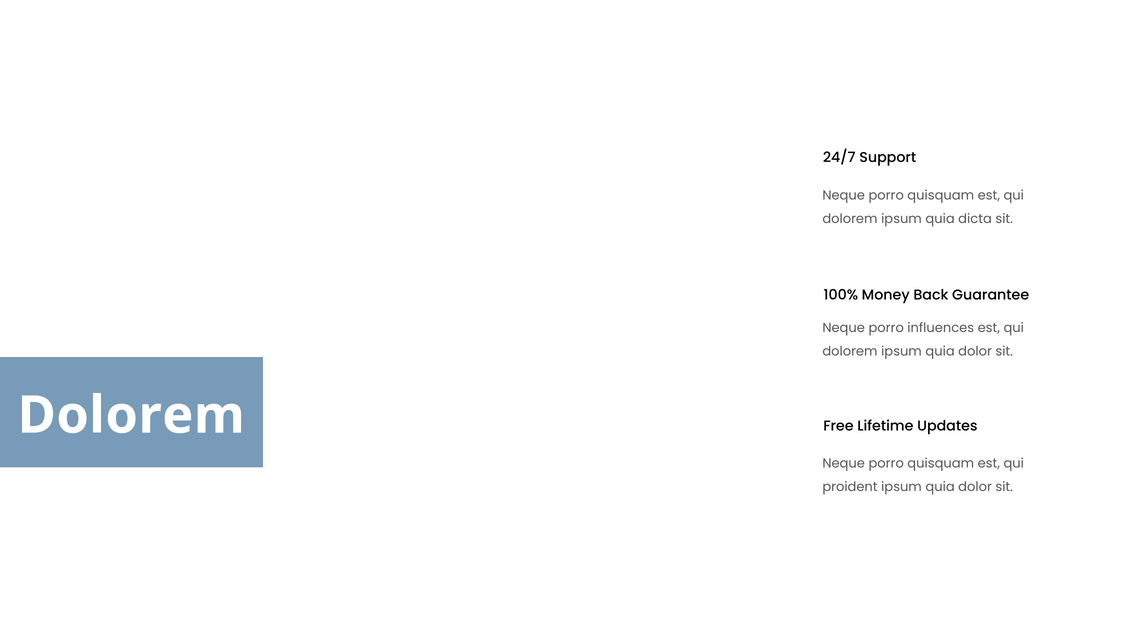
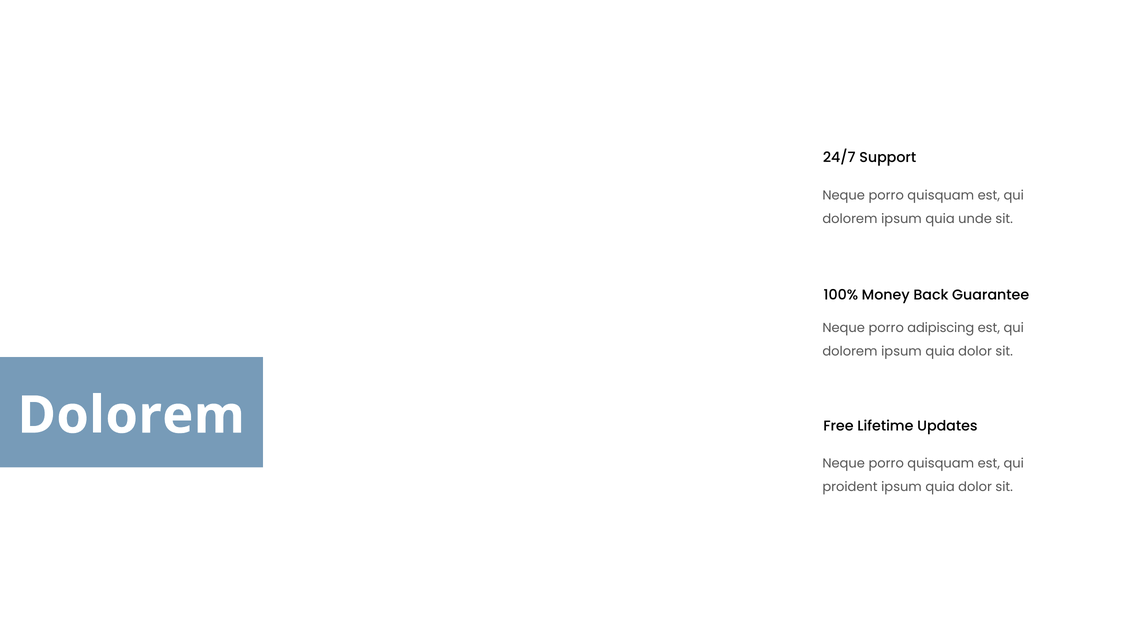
dicta: dicta -> unde (975, 219)
influences: influences -> adipiscing (941, 328)
